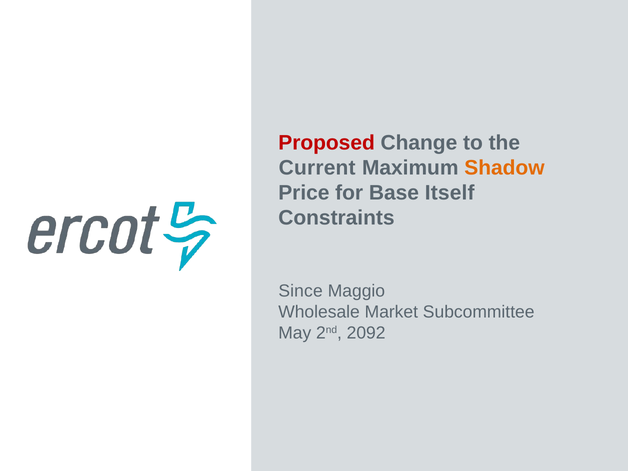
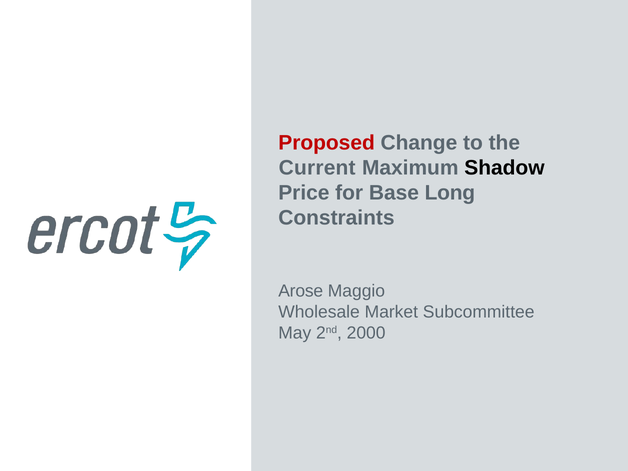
Shadow colour: orange -> black (504, 168)
Itself: Itself -> Long (450, 193)
Since: Since -> Arose (301, 291)
2092: 2092 -> 2000 (366, 333)
